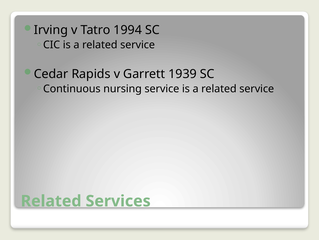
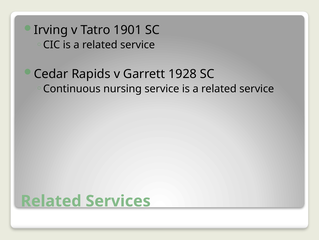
1994: 1994 -> 1901 (128, 30)
1939: 1939 -> 1928 (183, 74)
